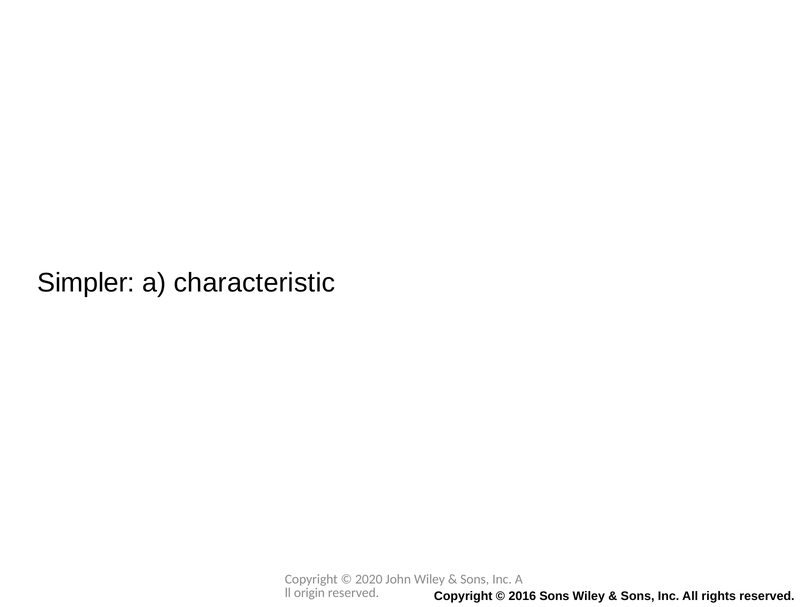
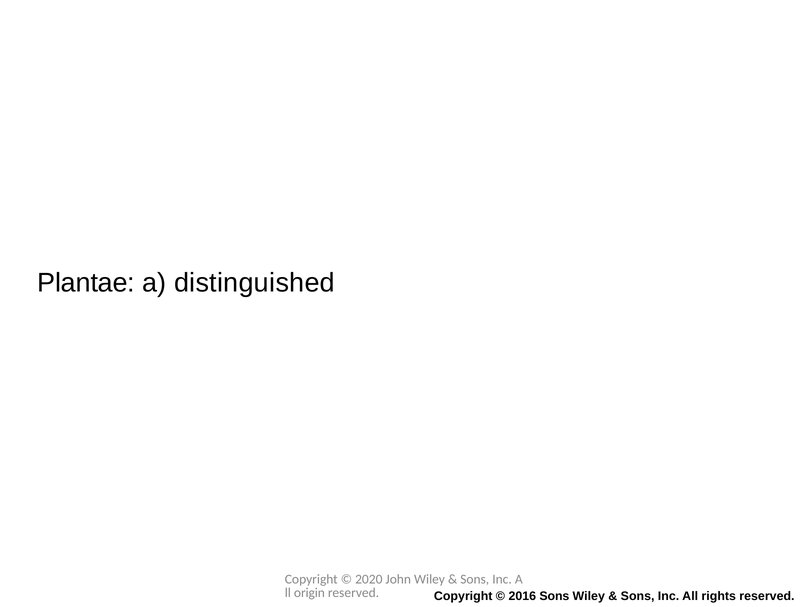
Simpler: Simpler -> Plantae (86, 283)
characteristic: characteristic -> distinguished (254, 283)
